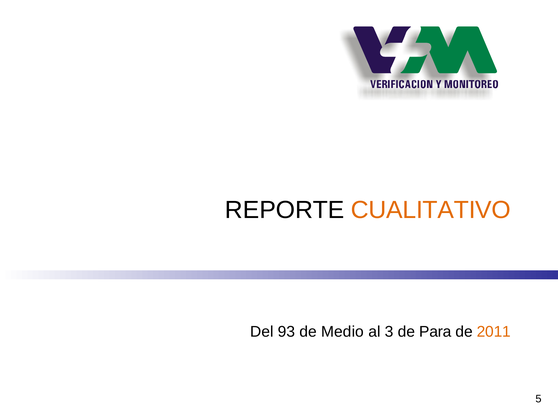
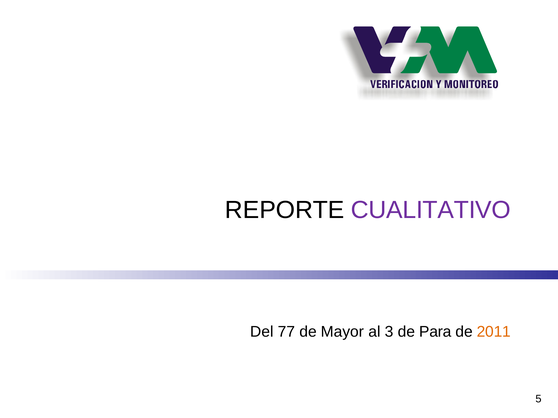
CUALITATIVO colour: orange -> purple (431, 210)
93: 93 -> 77 (286, 332)
Medio: Medio -> Mayor (343, 332)
